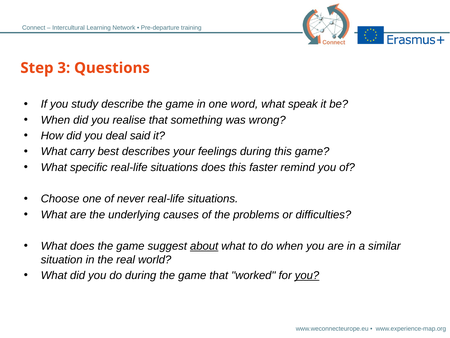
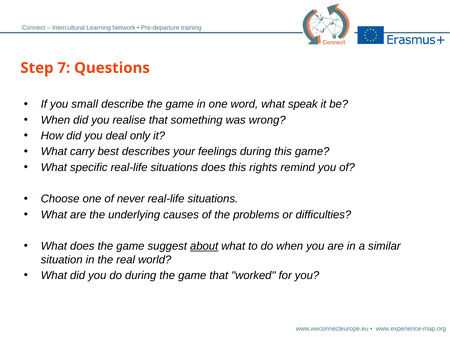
3: 3 -> 7 (64, 68)
study: study -> small (85, 104)
said: said -> only (140, 136)
faster: faster -> rights (263, 167)
you underline: present -> none (307, 275)
